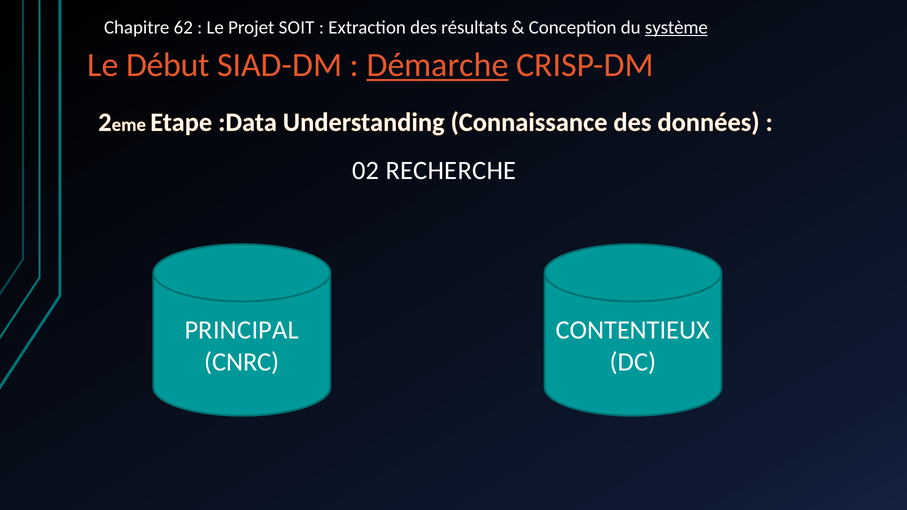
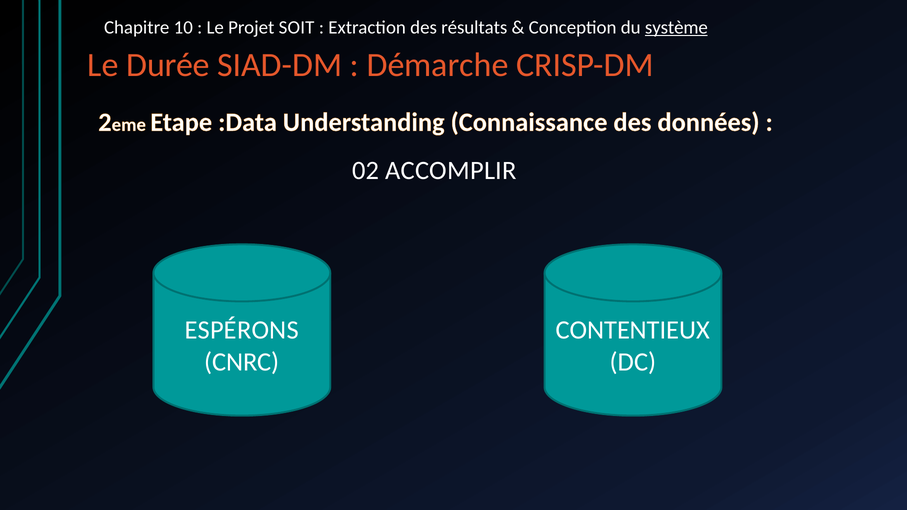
62: 62 -> 10 (183, 27)
Début: Début -> Durée (168, 65)
Démarche underline: present -> none (438, 65)
RECHERCHE: RECHERCHE -> ACCOMPLIR (451, 171)
PRINCIPAL: PRINCIPAL -> ESPÉRONS (242, 330)
